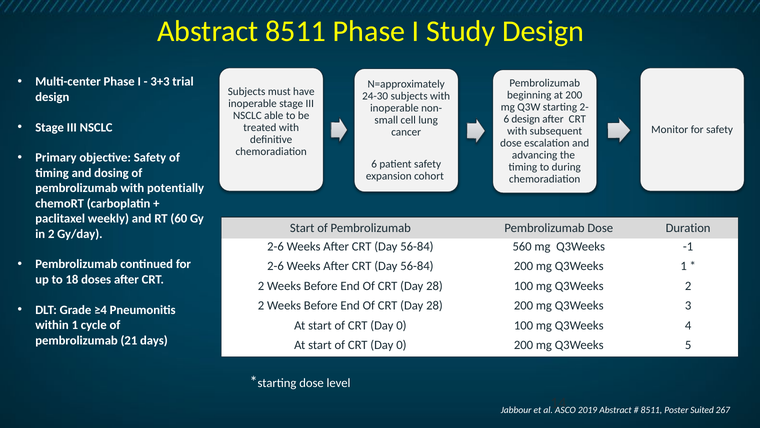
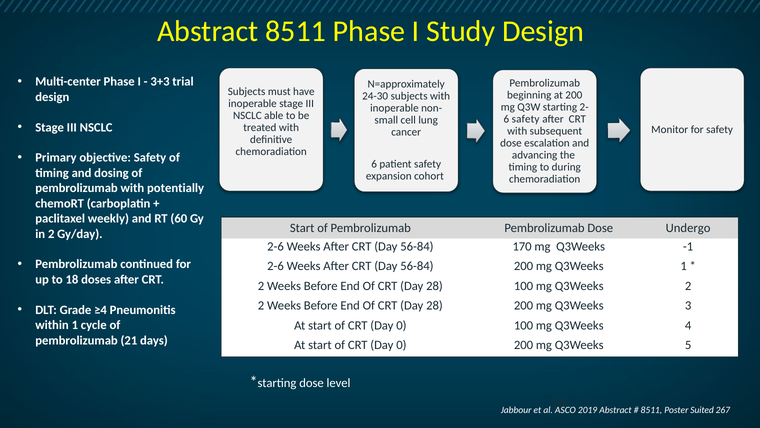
design: design -> safety (526, 119)
Duration: Duration -> Undergo (688, 228)
560: 560 -> 170 (522, 246)
